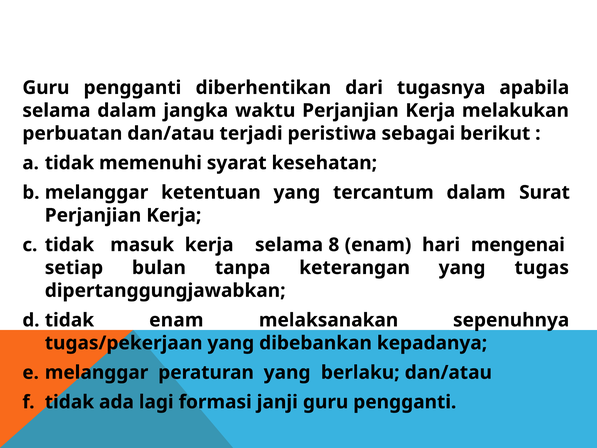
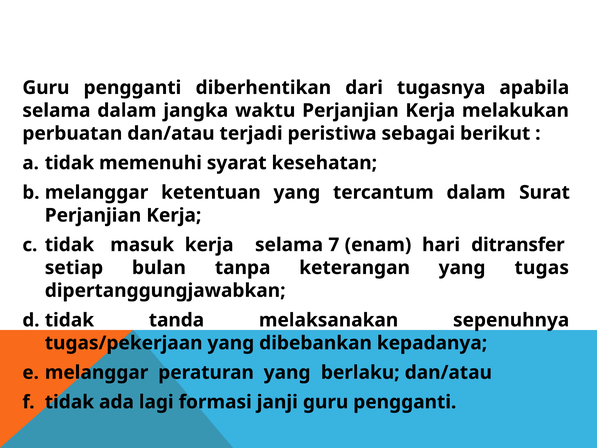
8: 8 -> 7 (334, 245)
mengenai: mengenai -> ditransfer (518, 245)
tidak enam: enam -> tanda (176, 320)
